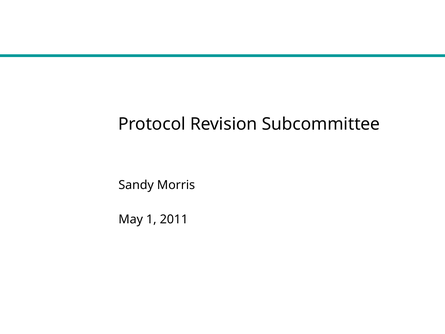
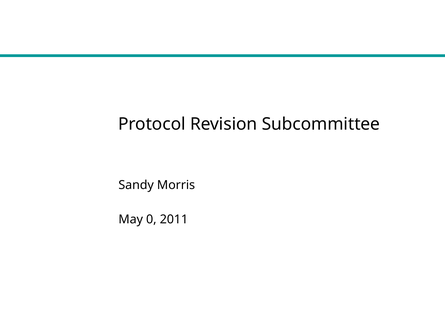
1: 1 -> 0 (151, 219)
